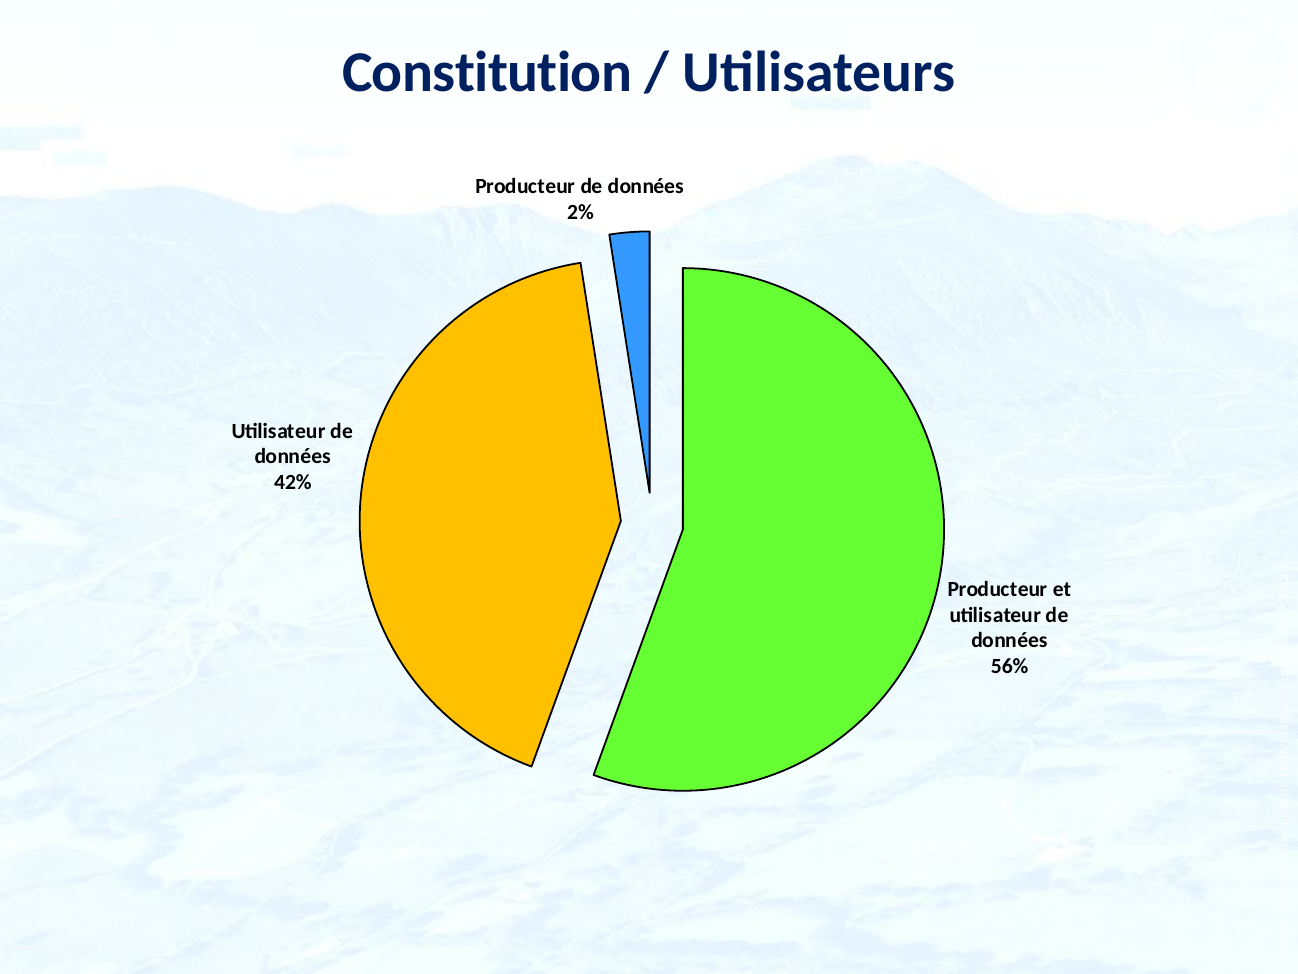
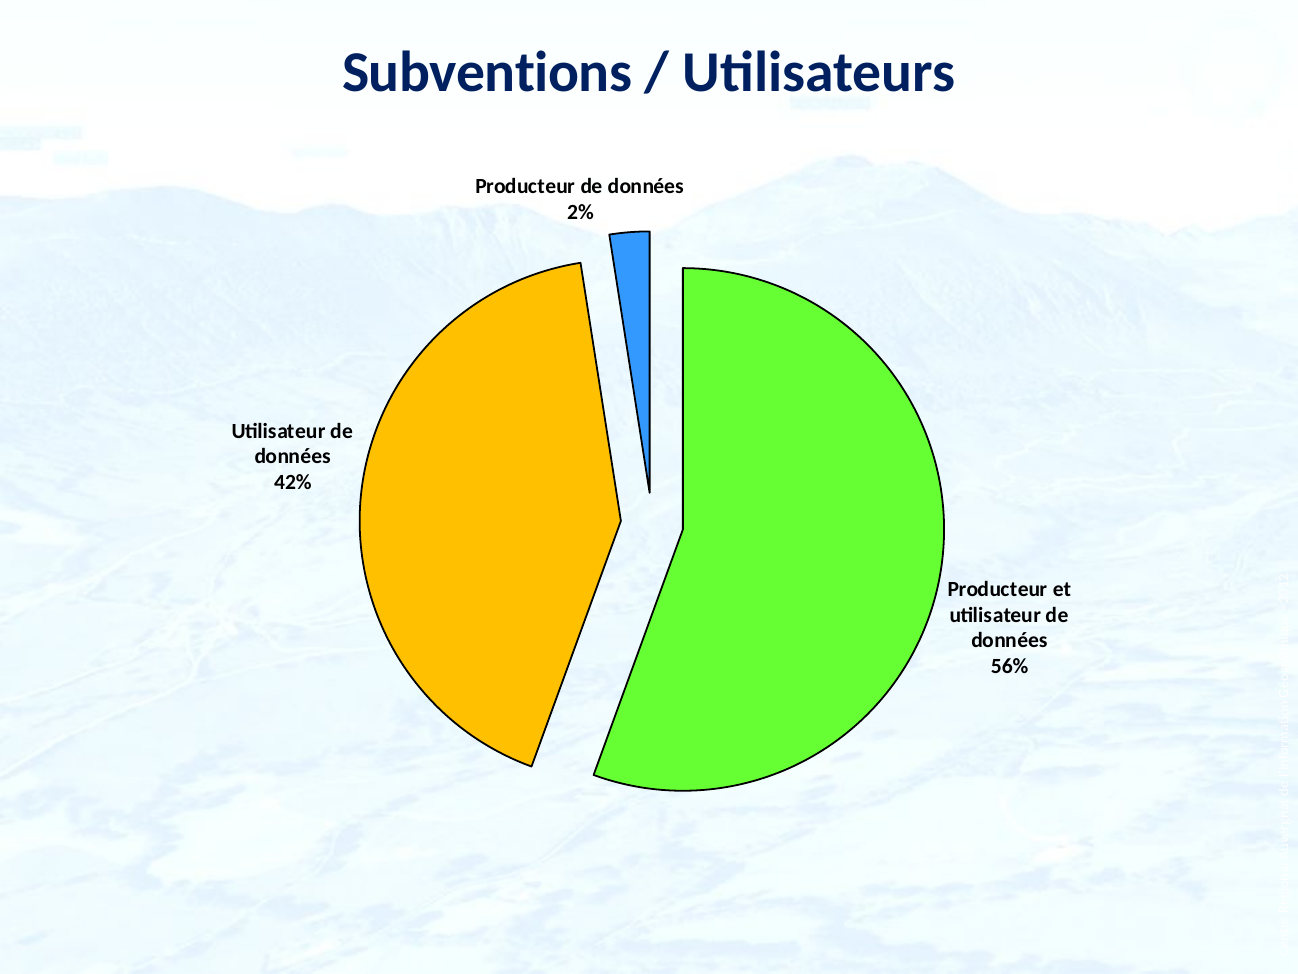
Constitution: Constitution -> Subventions (487, 72)
